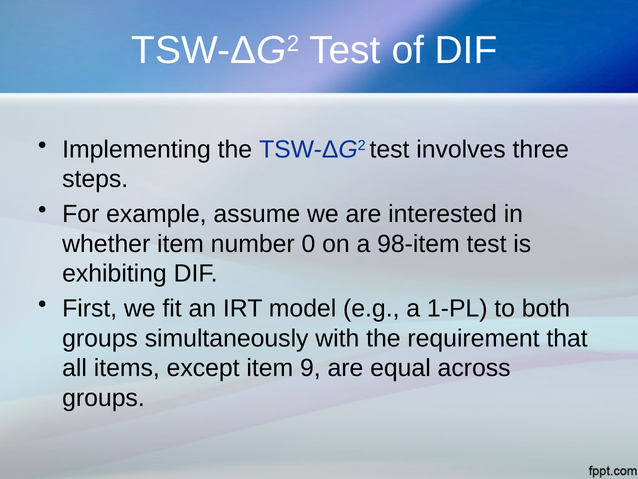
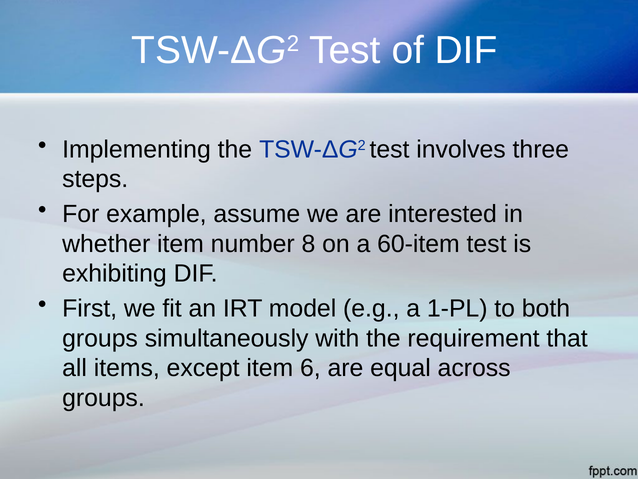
0: 0 -> 8 (308, 244)
98-item: 98-item -> 60-item (418, 244)
9: 9 -> 6 (310, 368)
